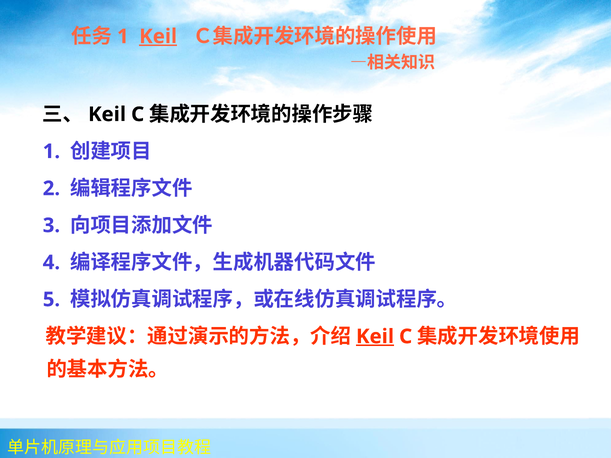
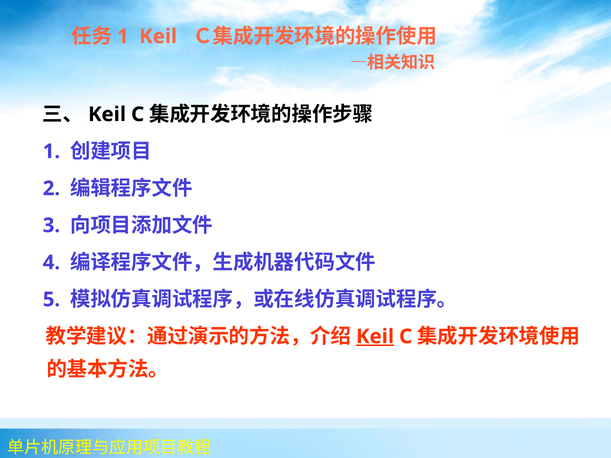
Keil underline: present -> none (158, 36)
